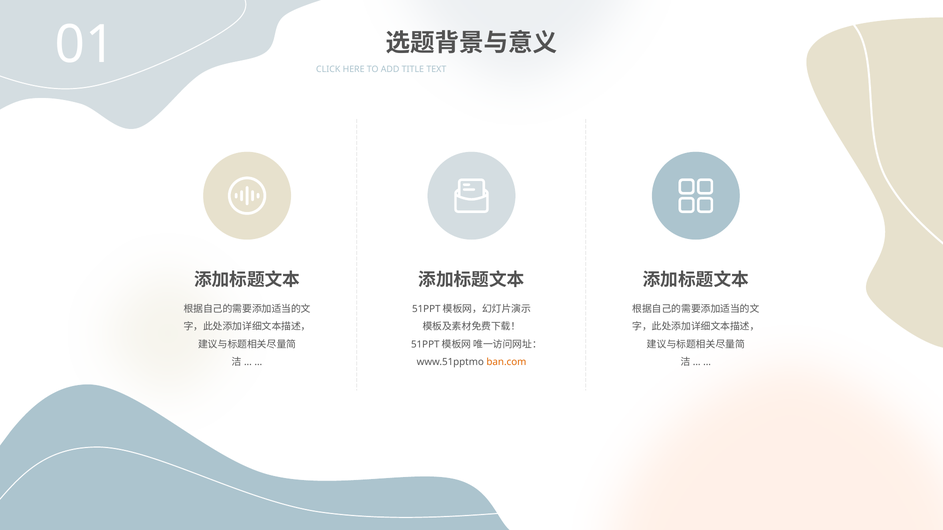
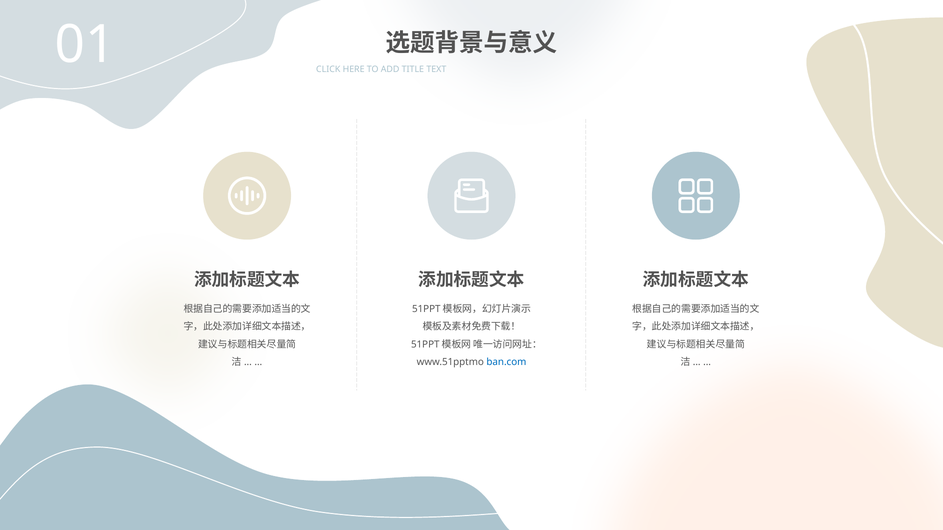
ban.com colour: orange -> blue (506, 362)
